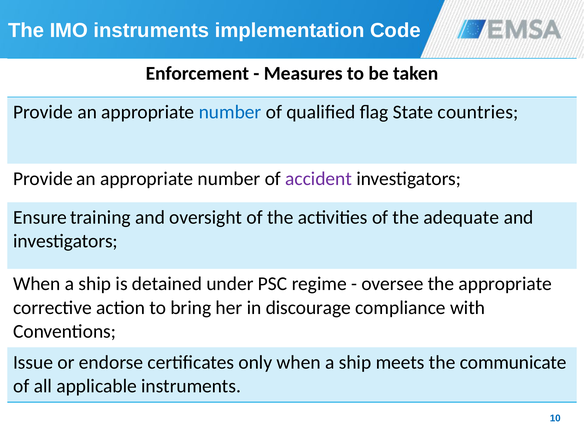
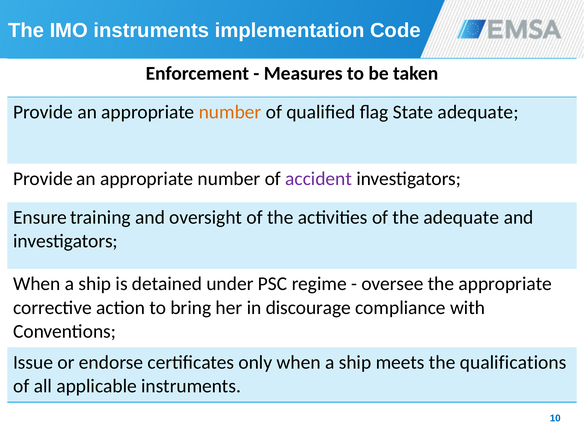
number colour: blue -> orange (230, 112)
State countries: countries -> adequate (478, 112)
communicate: communicate -> qualifications (513, 362)
